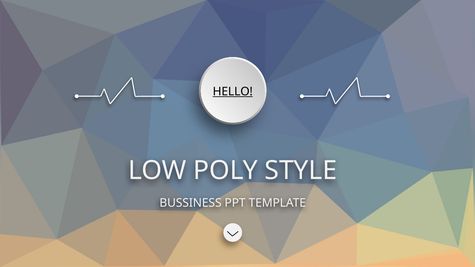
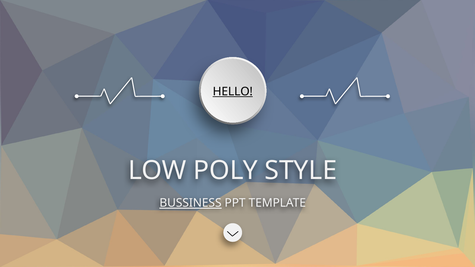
BUSSINESS underline: none -> present (190, 203)
